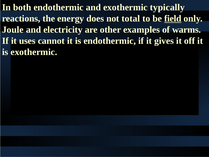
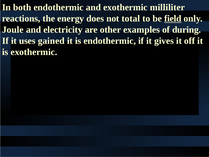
typically: typically -> milliliter (167, 7)
warms: warms -> during (187, 30)
cannot: cannot -> gained (51, 41)
